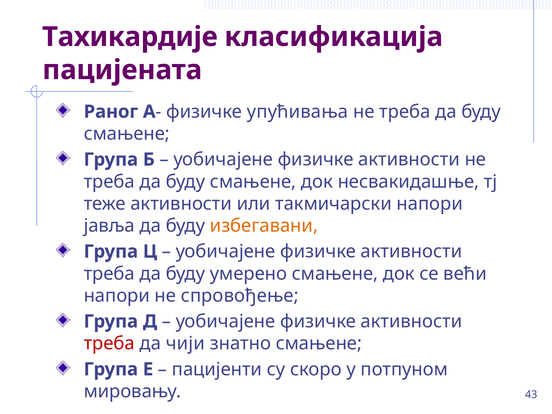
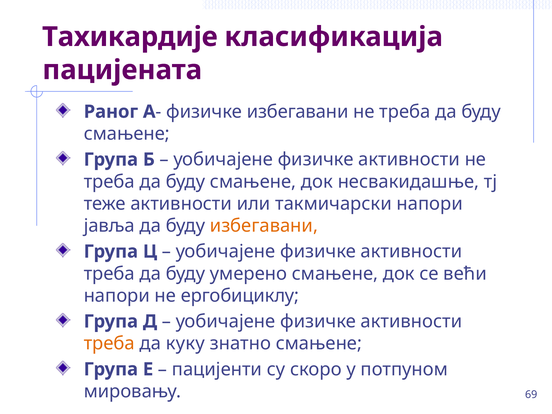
физичке упућивања: упућивања -> избегавани (298, 112)
спровођење: спровођење -> ергобициклу (240, 296)
треба colour: red -> orange (109, 344)
чији: чији -> куку (185, 344)
43: 43 -> 69 (531, 395)
